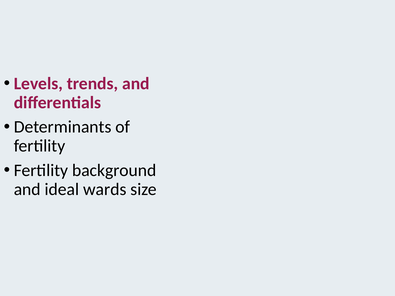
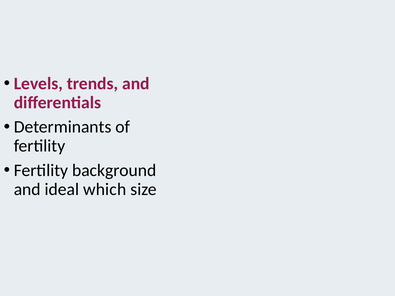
wards: wards -> which (105, 189)
